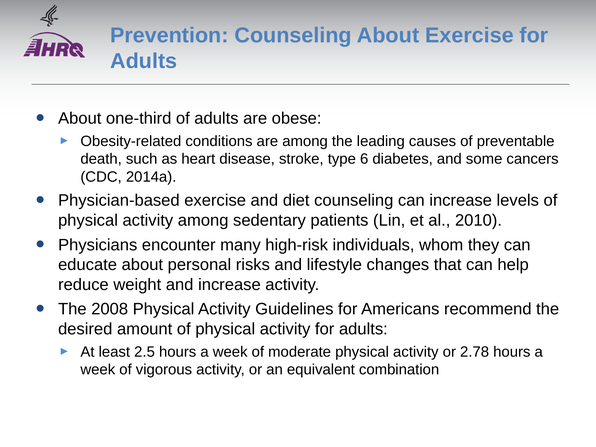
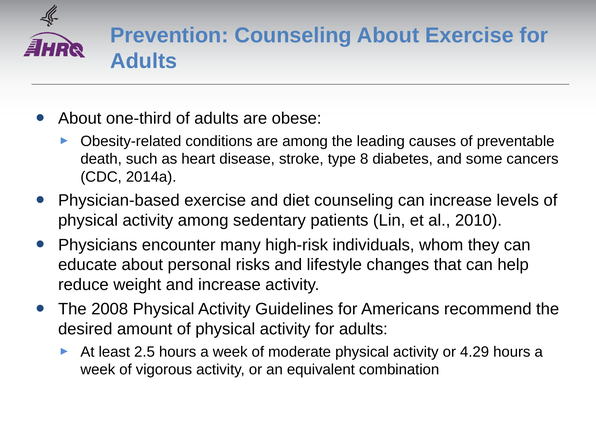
6: 6 -> 8 (364, 159)
2.78: 2.78 -> 4.29 (475, 352)
